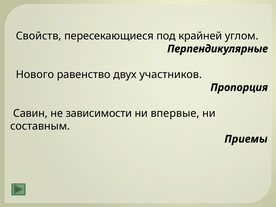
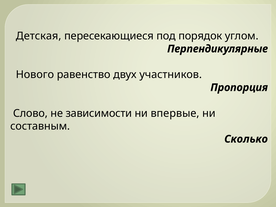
Свойств: Свойств -> Детская (39, 36)
крайней: крайней -> порядок (200, 36)
Савин: Савин -> Слово (30, 113)
Приемы: Приемы -> Сколько (246, 139)
